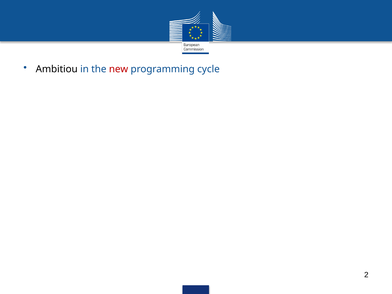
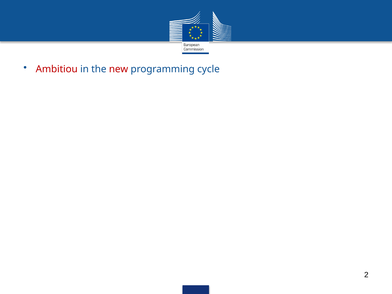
Ambitiou colour: black -> red (57, 69)
